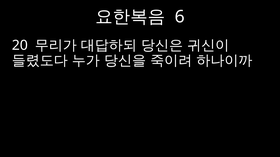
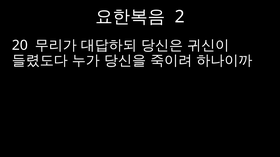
6: 6 -> 2 (180, 17)
